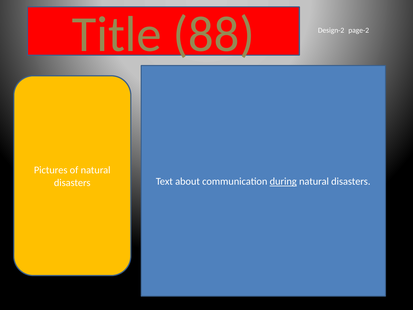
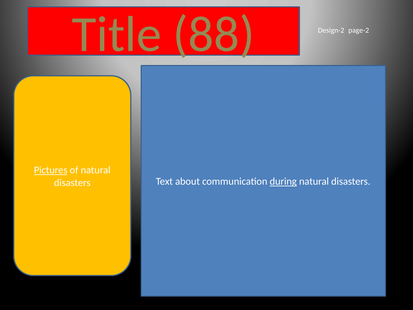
Pictures underline: none -> present (51, 170)
